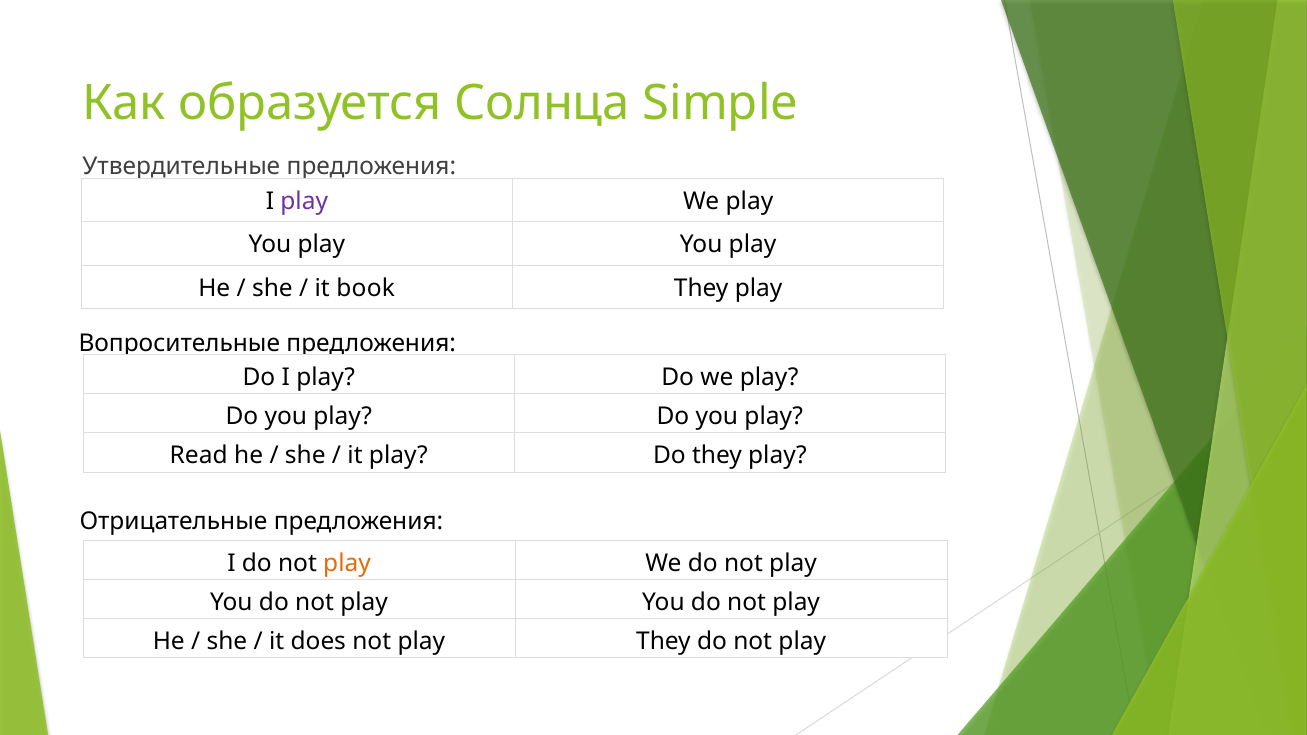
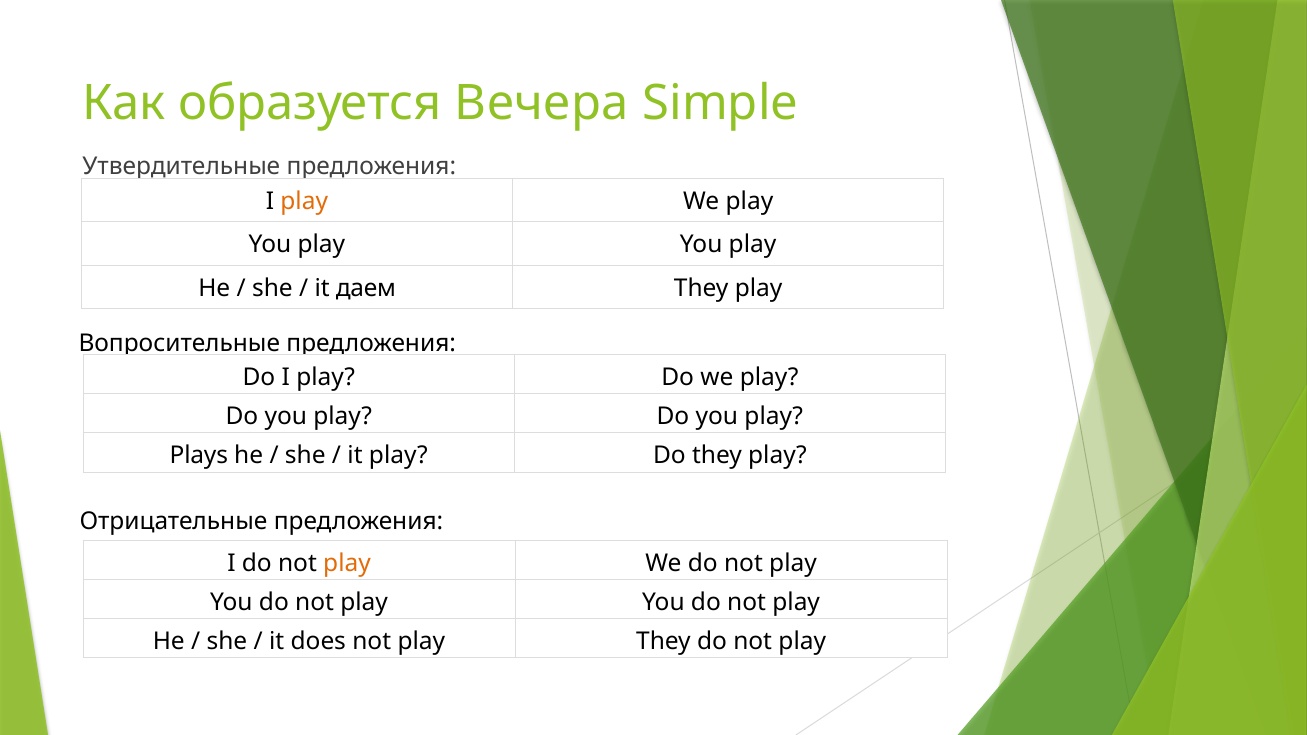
Солнца: Солнца -> Вечера (542, 103)
play colour: purple -> orange (304, 202)
book: book -> даем (366, 288)
Read: Read -> Plays (199, 456)
